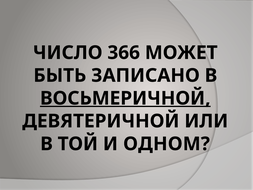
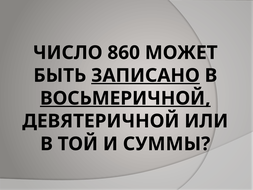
366: 366 -> 860 (124, 53)
ЗАПИСАНО underline: none -> present (145, 75)
ОДНОМ: ОДНОМ -> СУММЫ (167, 144)
